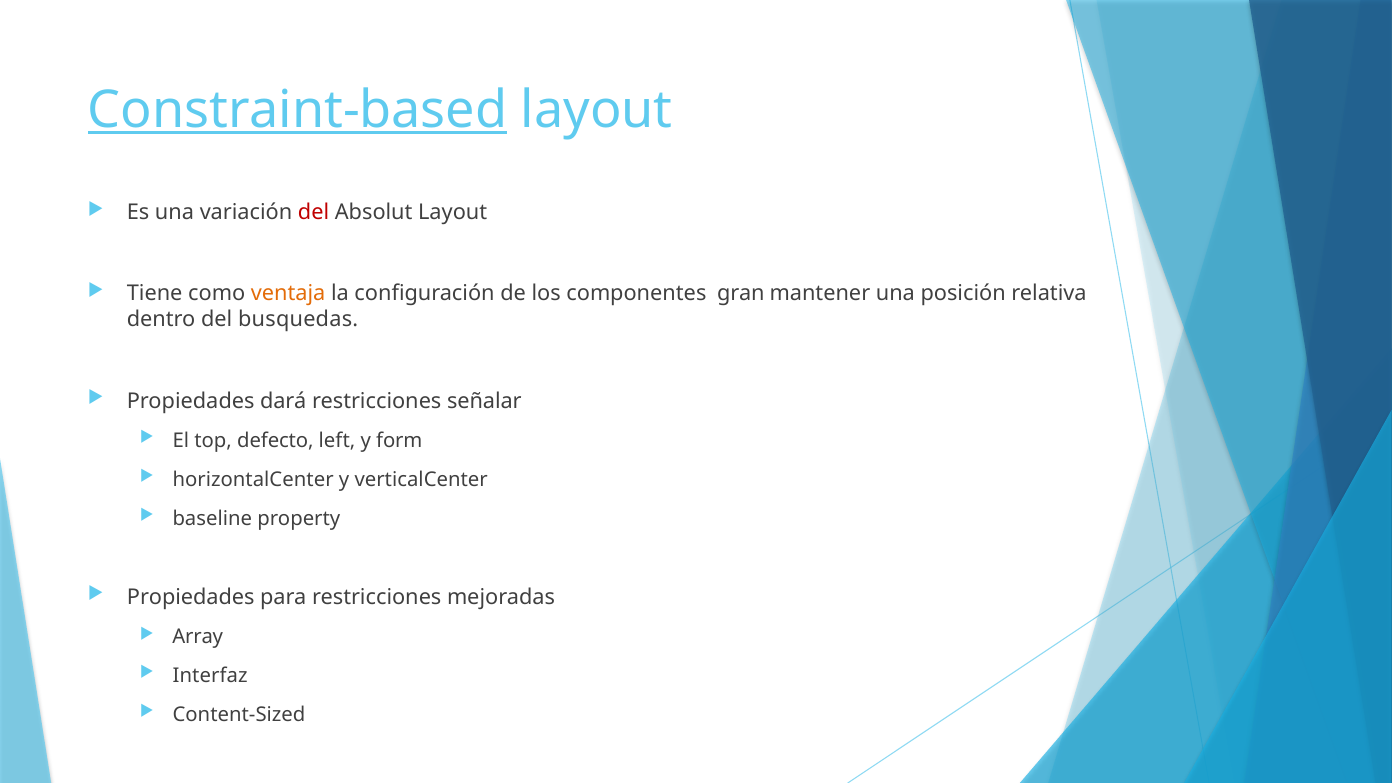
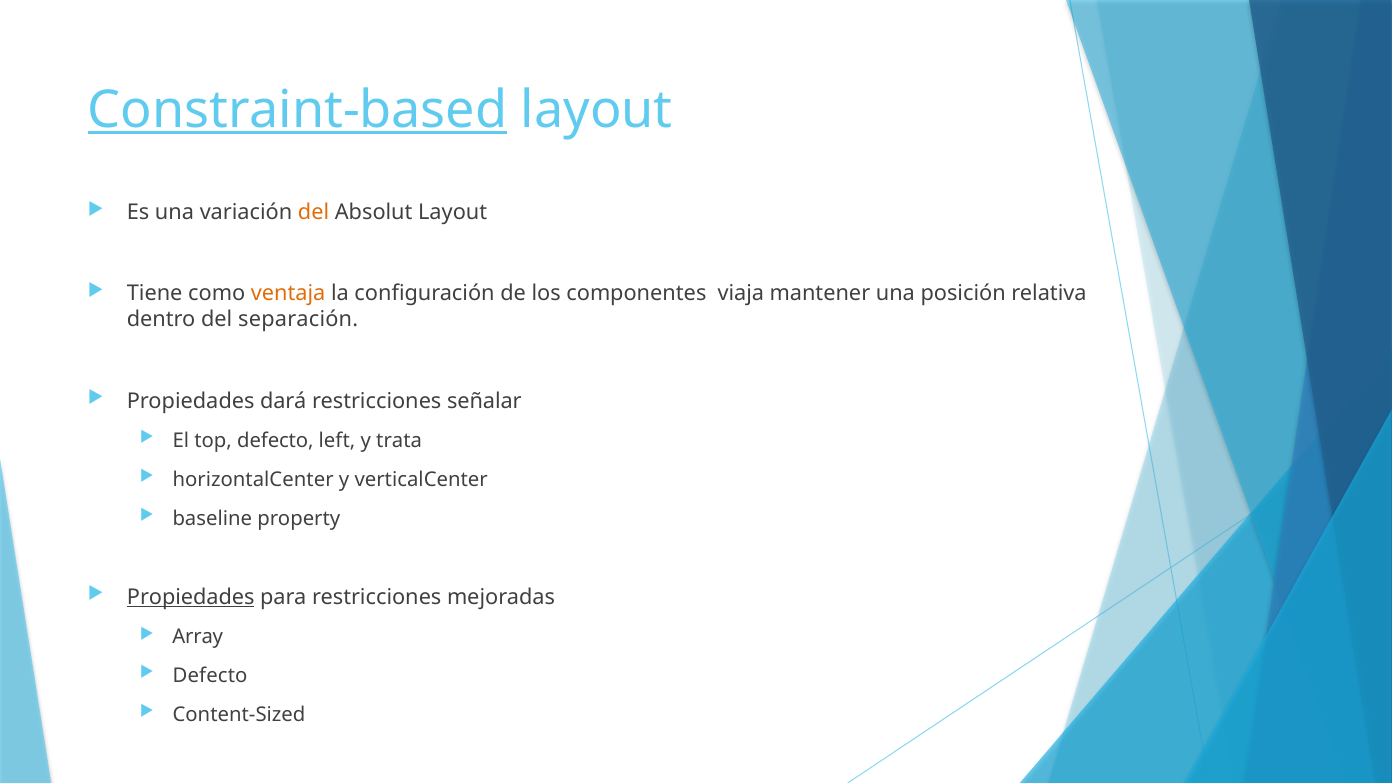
del colour: red -> orange (314, 212)
gran: gran -> viaja (741, 294)
busquedas: busquedas -> separación (298, 320)
form: form -> trata (399, 441)
Propiedades underline: none -> present (191, 597)
Interfaz: Interfaz -> Defecto (210, 676)
